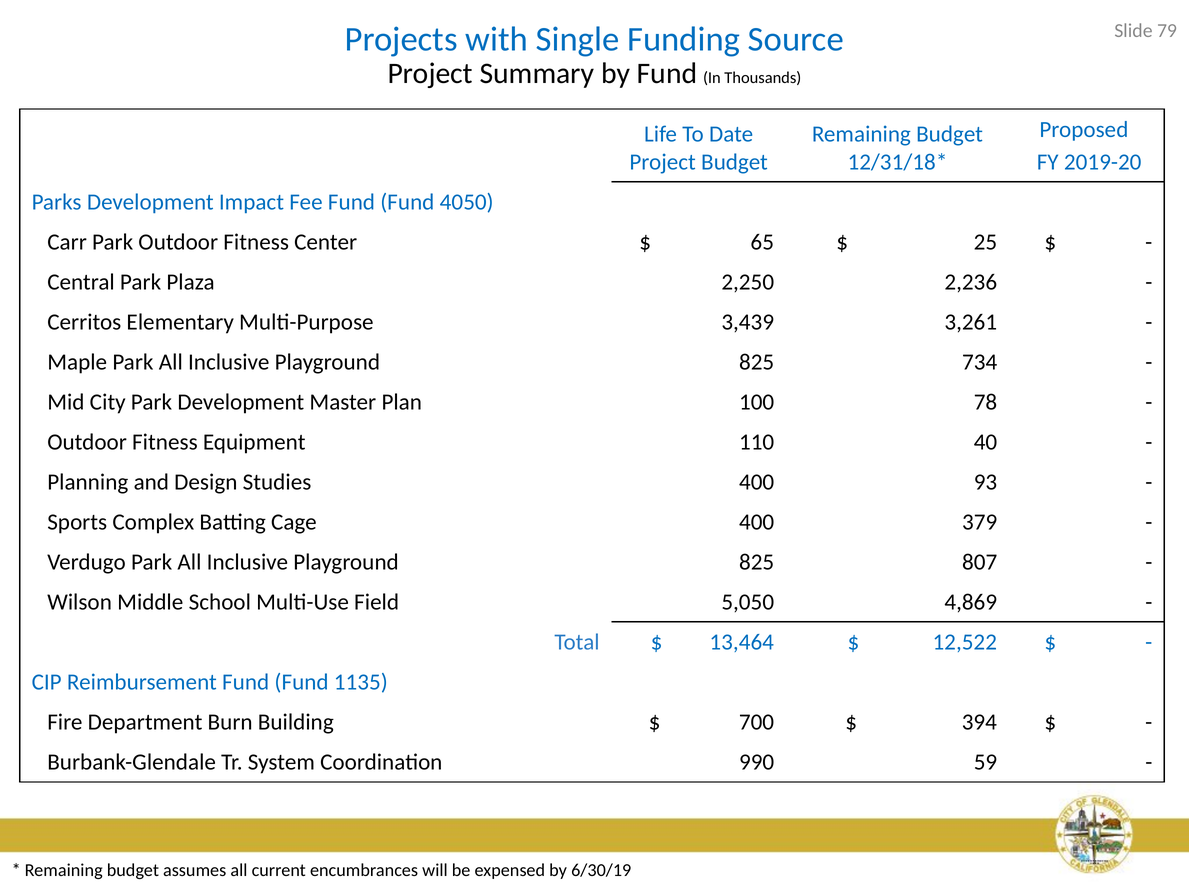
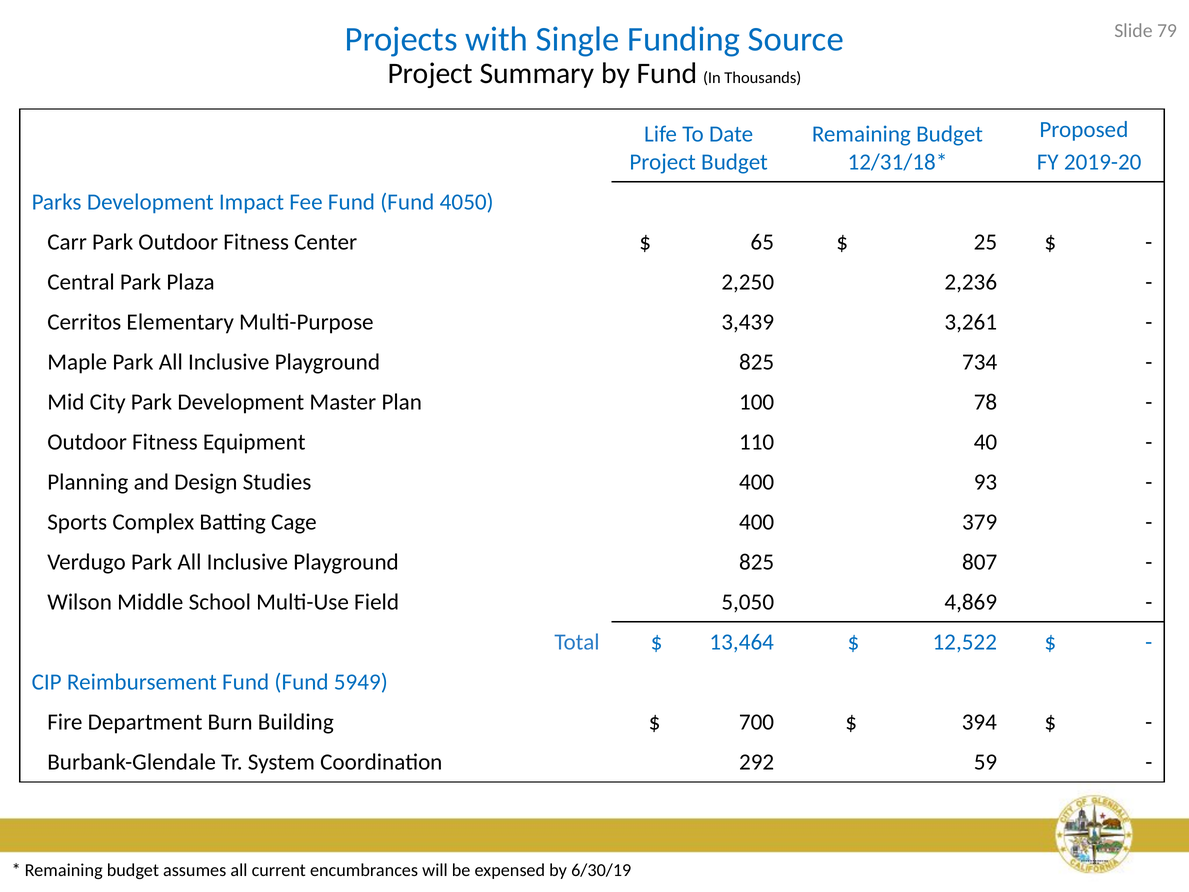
1135: 1135 -> 5949 (361, 682)
990: 990 -> 292 (757, 762)
